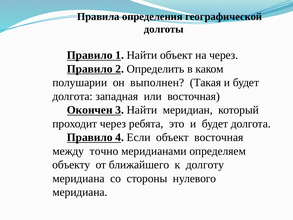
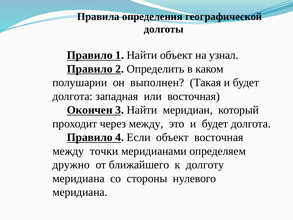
на через: через -> узнал (224, 55)
через ребята: ребята -> между (146, 124)
точно: точно -> точки (104, 151)
объекту: объекту -> дружно (71, 165)
